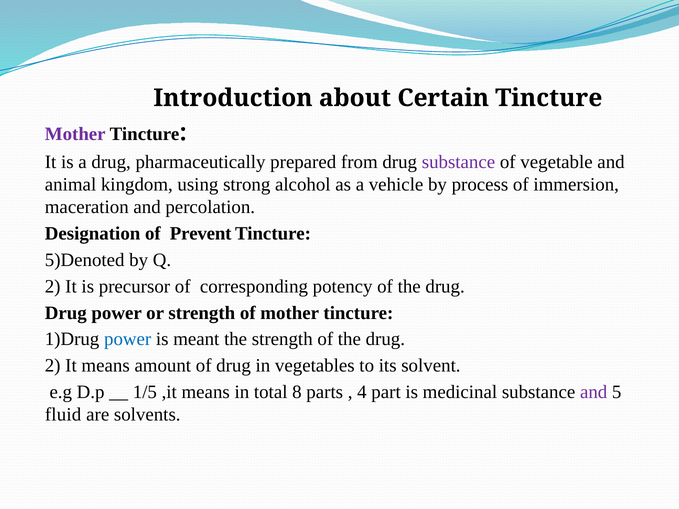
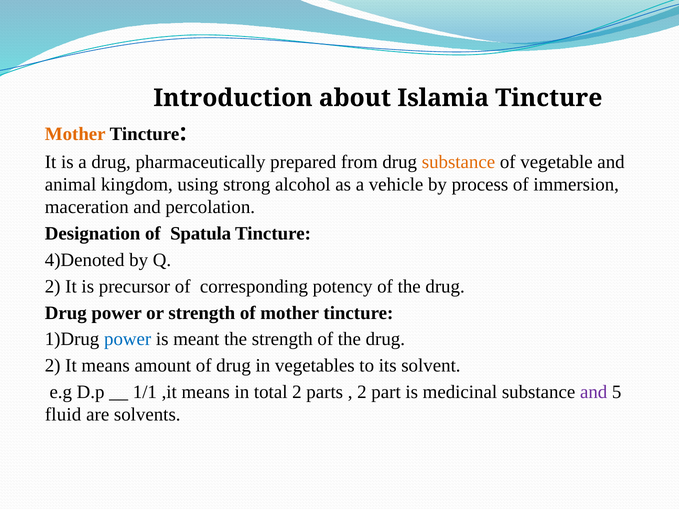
Certain: Certain -> Islamia (443, 98)
Mother colour: purple -> orange (75, 134)
substance colour: purple -> orange (458, 162)
Prevent: Prevent -> Spatula (201, 234)
5)Denoted: 5)Denoted -> 4)Denoted (85, 260)
1/5: 1/5 -> 1/1 (145, 392)
total 8: 8 -> 2 (297, 392)
4: 4 -> 2 (362, 392)
